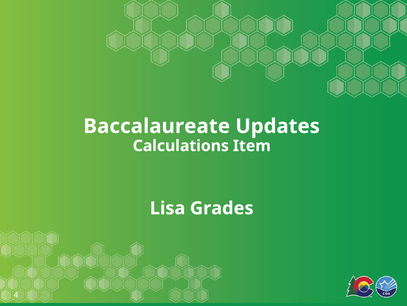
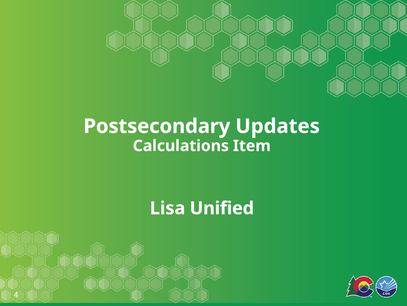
Baccalaureate: Baccalaureate -> Postsecondary (157, 126)
Grades: Grades -> Unified (222, 208)
